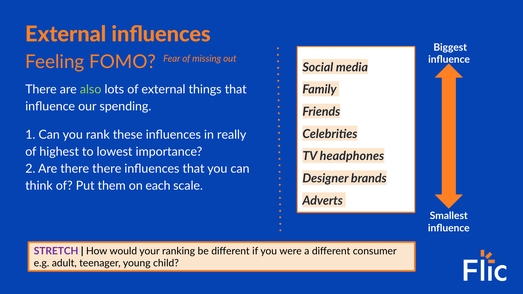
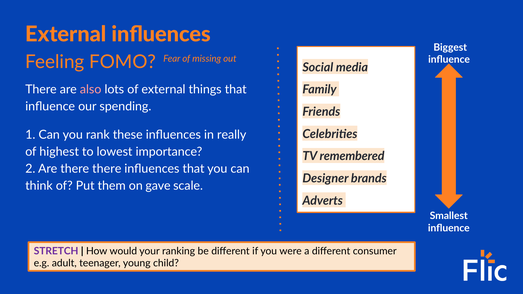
also colour: light green -> pink (91, 90)
headphones: headphones -> remembered (352, 156)
each: each -> gave (158, 186)
